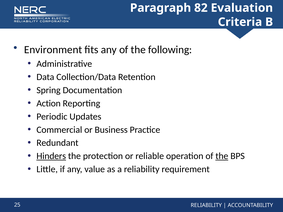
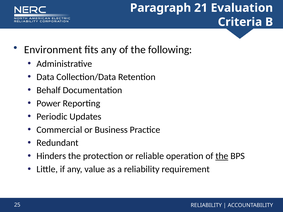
82: 82 -> 21 (201, 8)
Spring: Spring -> Behalf (49, 90)
Action: Action -> Power (49, 103)
Hinders underline: present -> none (51, 156)
